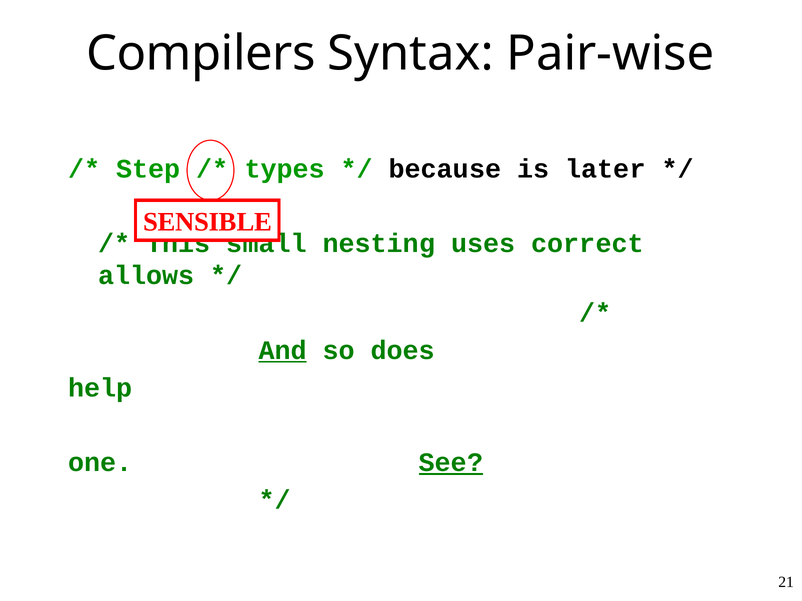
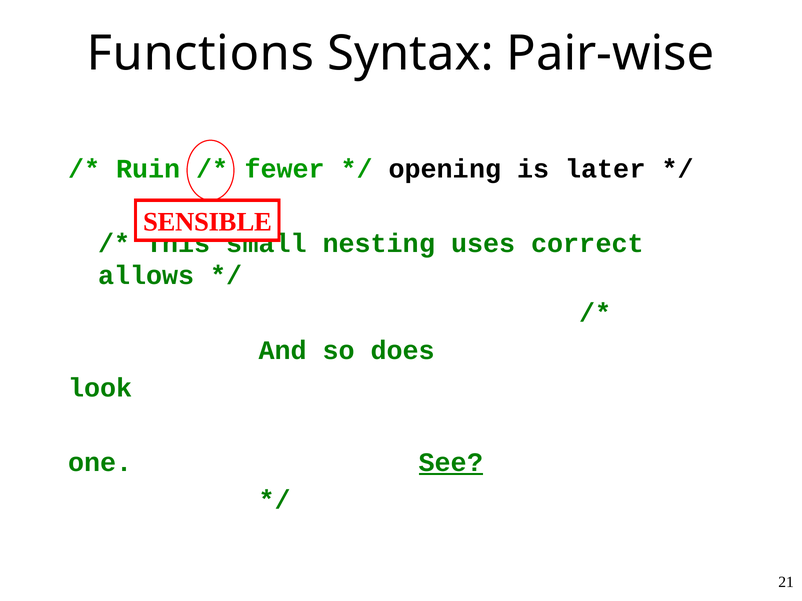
Compilers: Compilers -> Functions (200, 54)
Step: Step -> Ruin (148, 169)
types: types -> fewer (285, 169)
because: because -> opening (445, 169)
And underline: present -> none (283, 351)
help: help -> look (100, 388)
